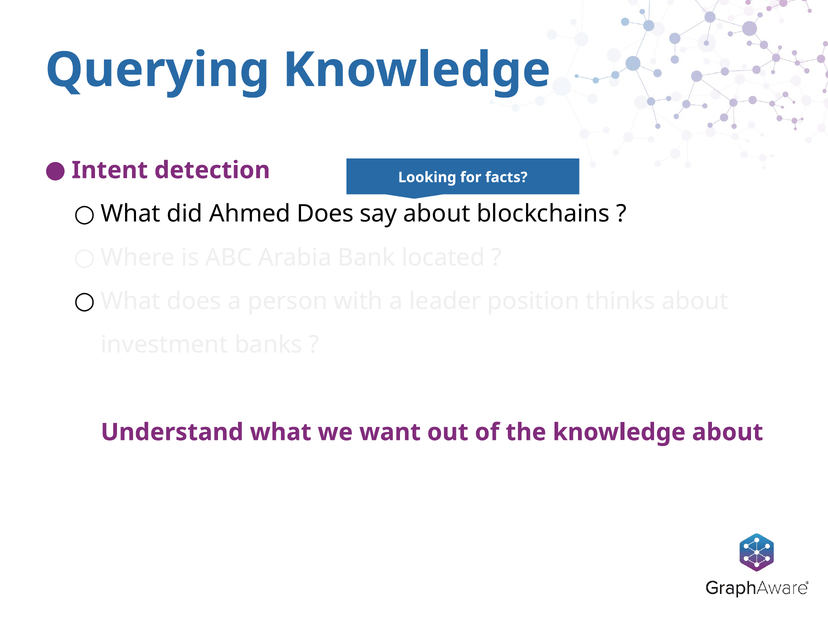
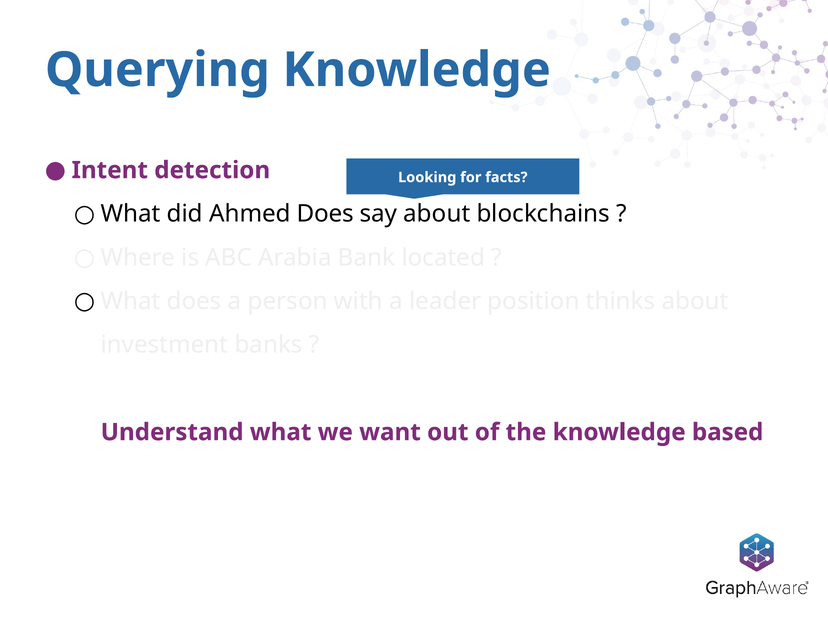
knowledge about: about -> based (728, 432)
